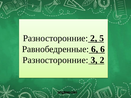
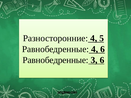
Разносторонние 2: 2 -> 4 (94, 38)
Равнобедренные 6: 6 -> 4 (95, 49)
Разносторонние: Разносторонние -> Равнобедренные (55, 60)
3 2: 2 -> 6 (102, 60)
